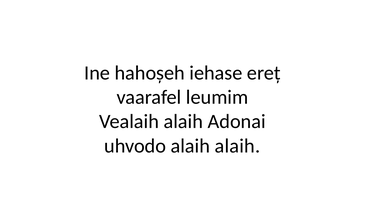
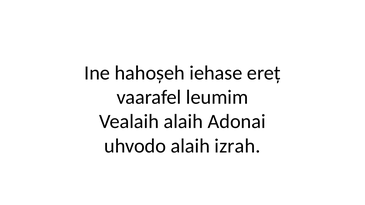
alaih alaih: alaih -> izrah (237, 146)
